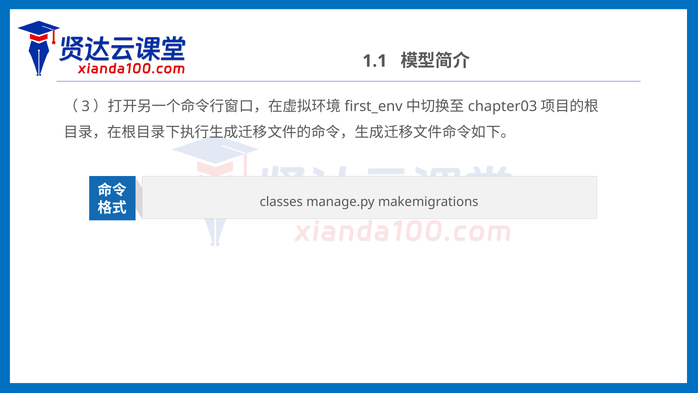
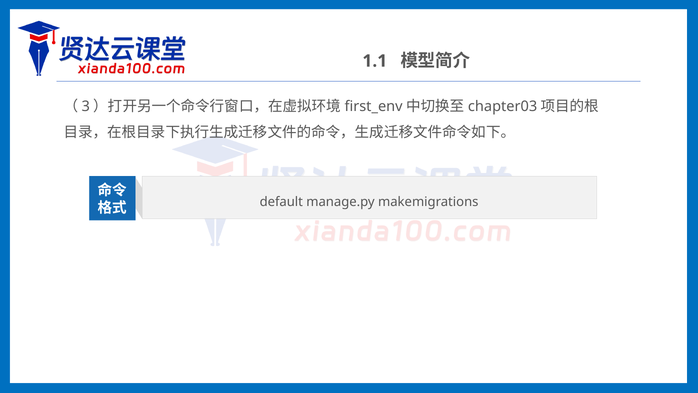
classes: classes -> default (281, 202)
